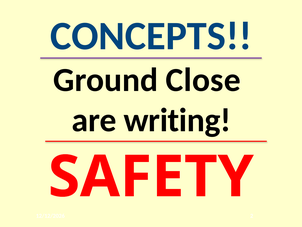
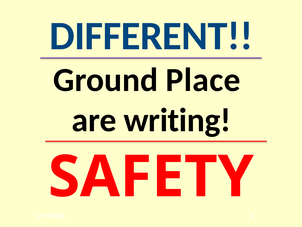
CONCEPTS: CONCEPTS -> DIFFERENT (151, 36)
Close: Close -> Place (203, 80)
